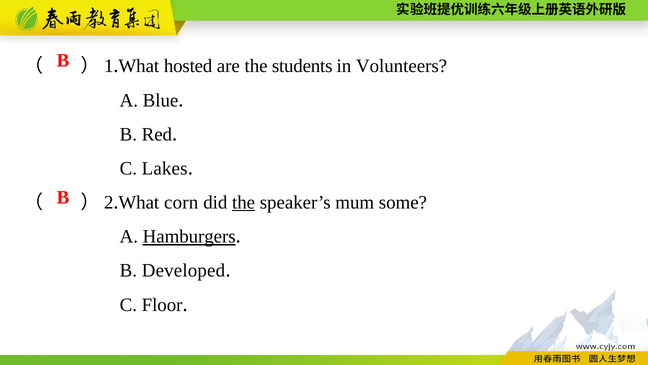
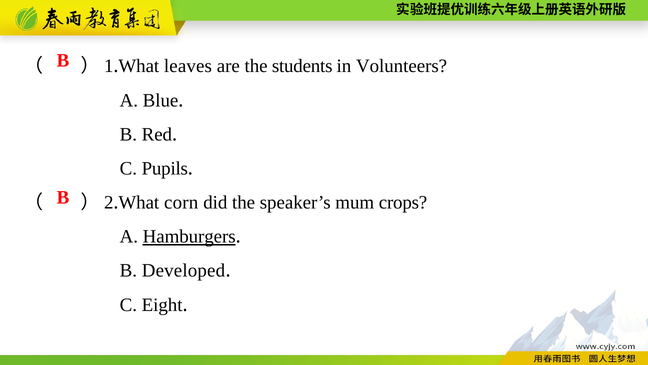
hosted: hosted -> leaves (188, 66)
Lakes: Lakes -> Pupils (165, 168)
the underline: present -> none (244, 202)
some: some -> crops (403, 202)
Floor: Floor -> Eight (162, 304)
